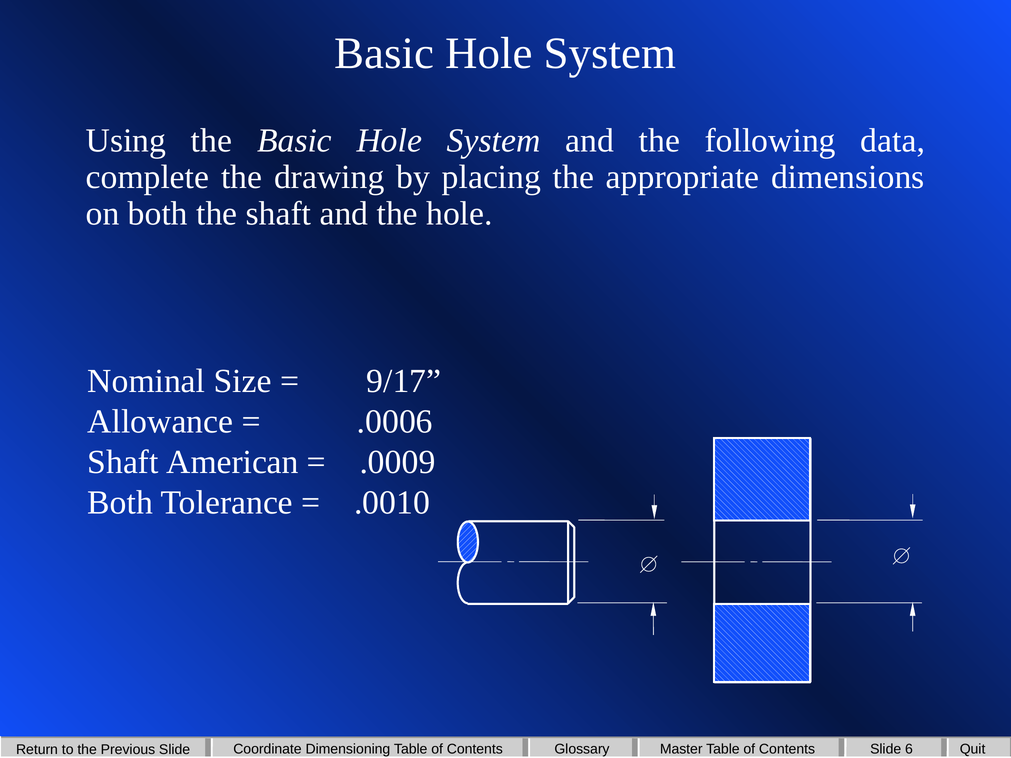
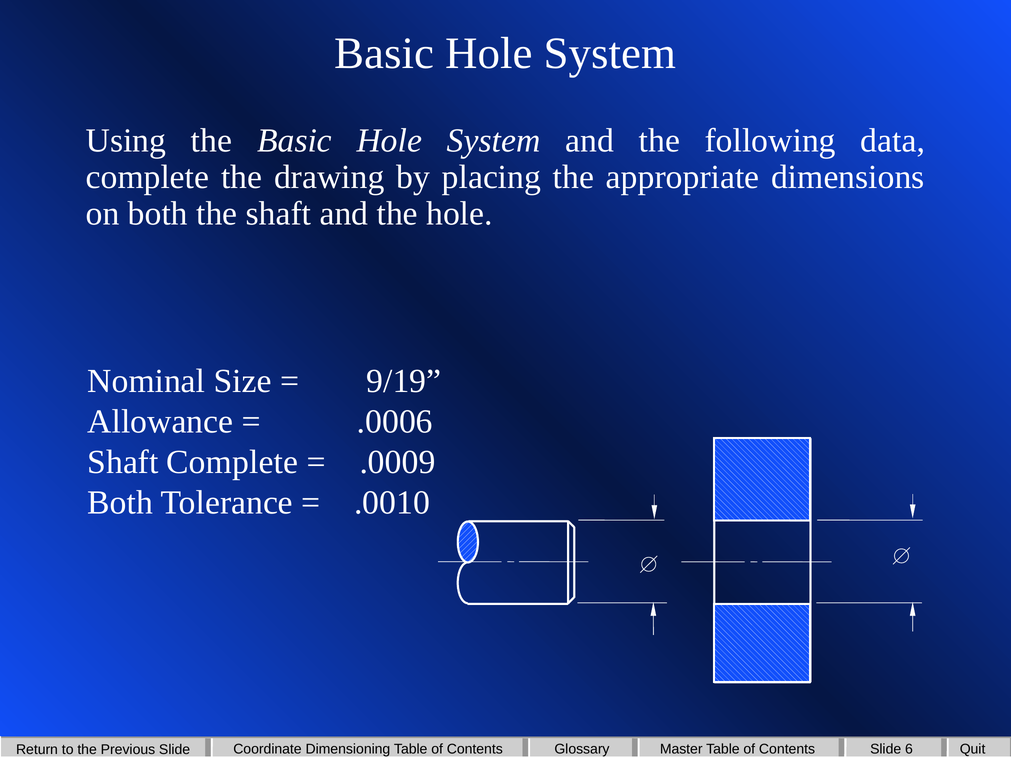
9/17: 9/17 -> 9/19 (404, 381)
Shaft American: American -> Complete (232, 462)
